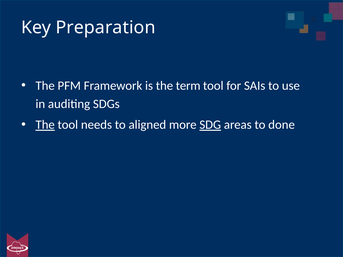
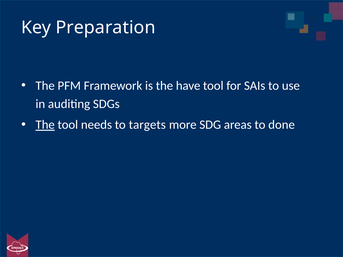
term: term -> have (188, 86)
aligned: aligned -> targets (147, 125)
SDG underline: present -> none (210, 125)
